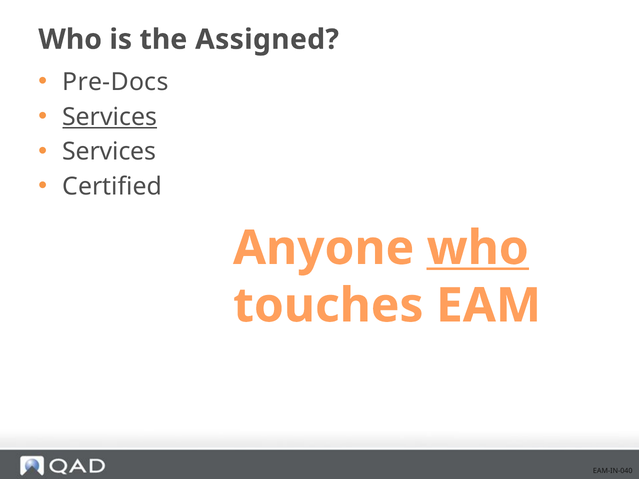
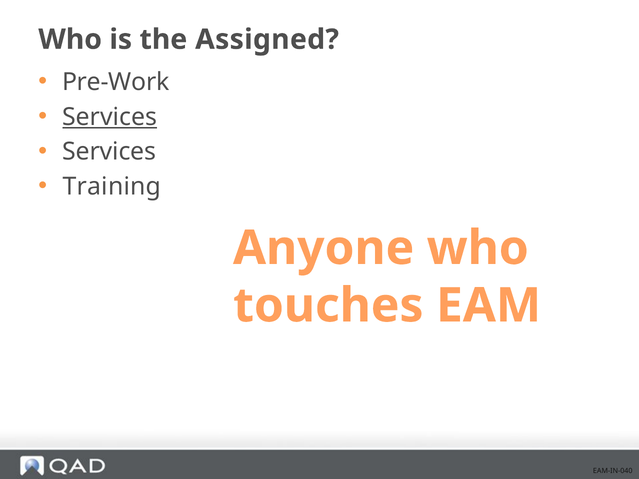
Pre-Docs: Pre-Docs -> Pre-Work (116, 82)
Certified: Certified -> Training (112, 187)
who underline: present -> none (478, 248)
